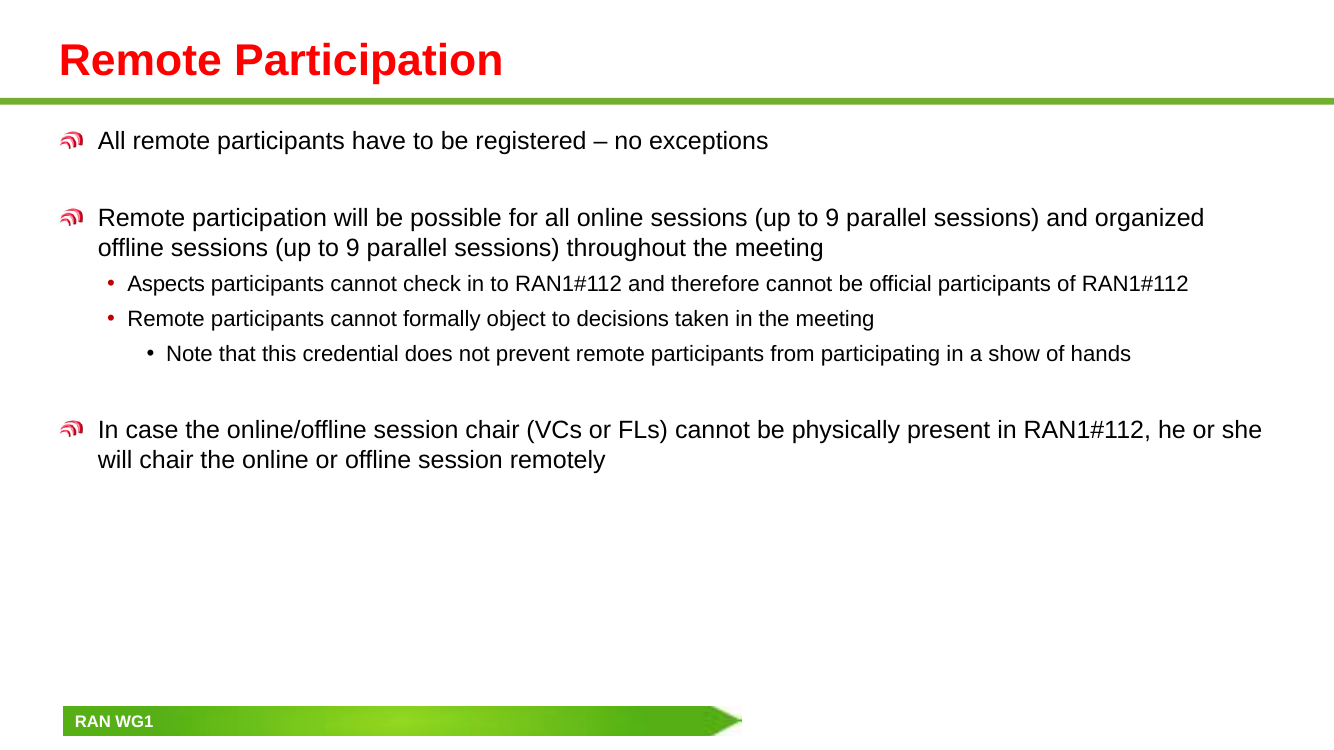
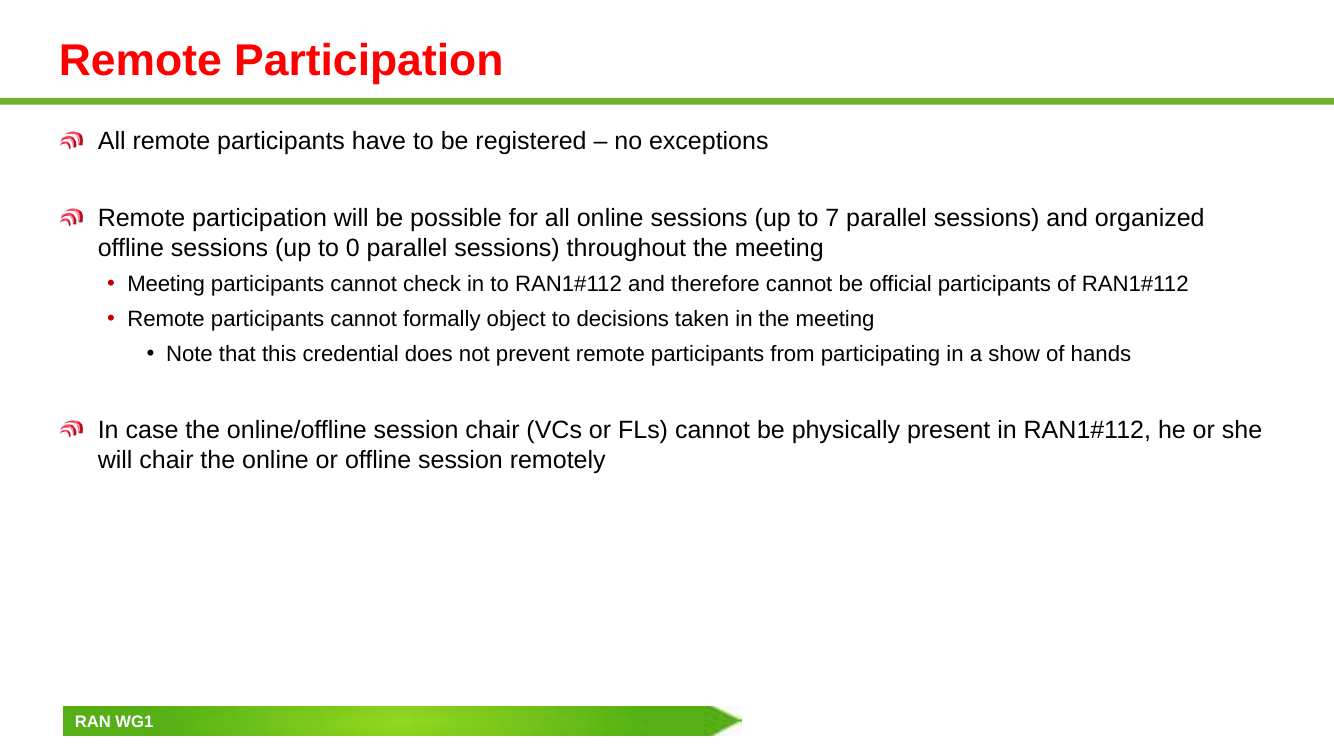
9: 9 -> 7 (832, 218)
9: 9 -> 0 (353, 248)
Aspects: Aspects -> Meeting (166, 285)
